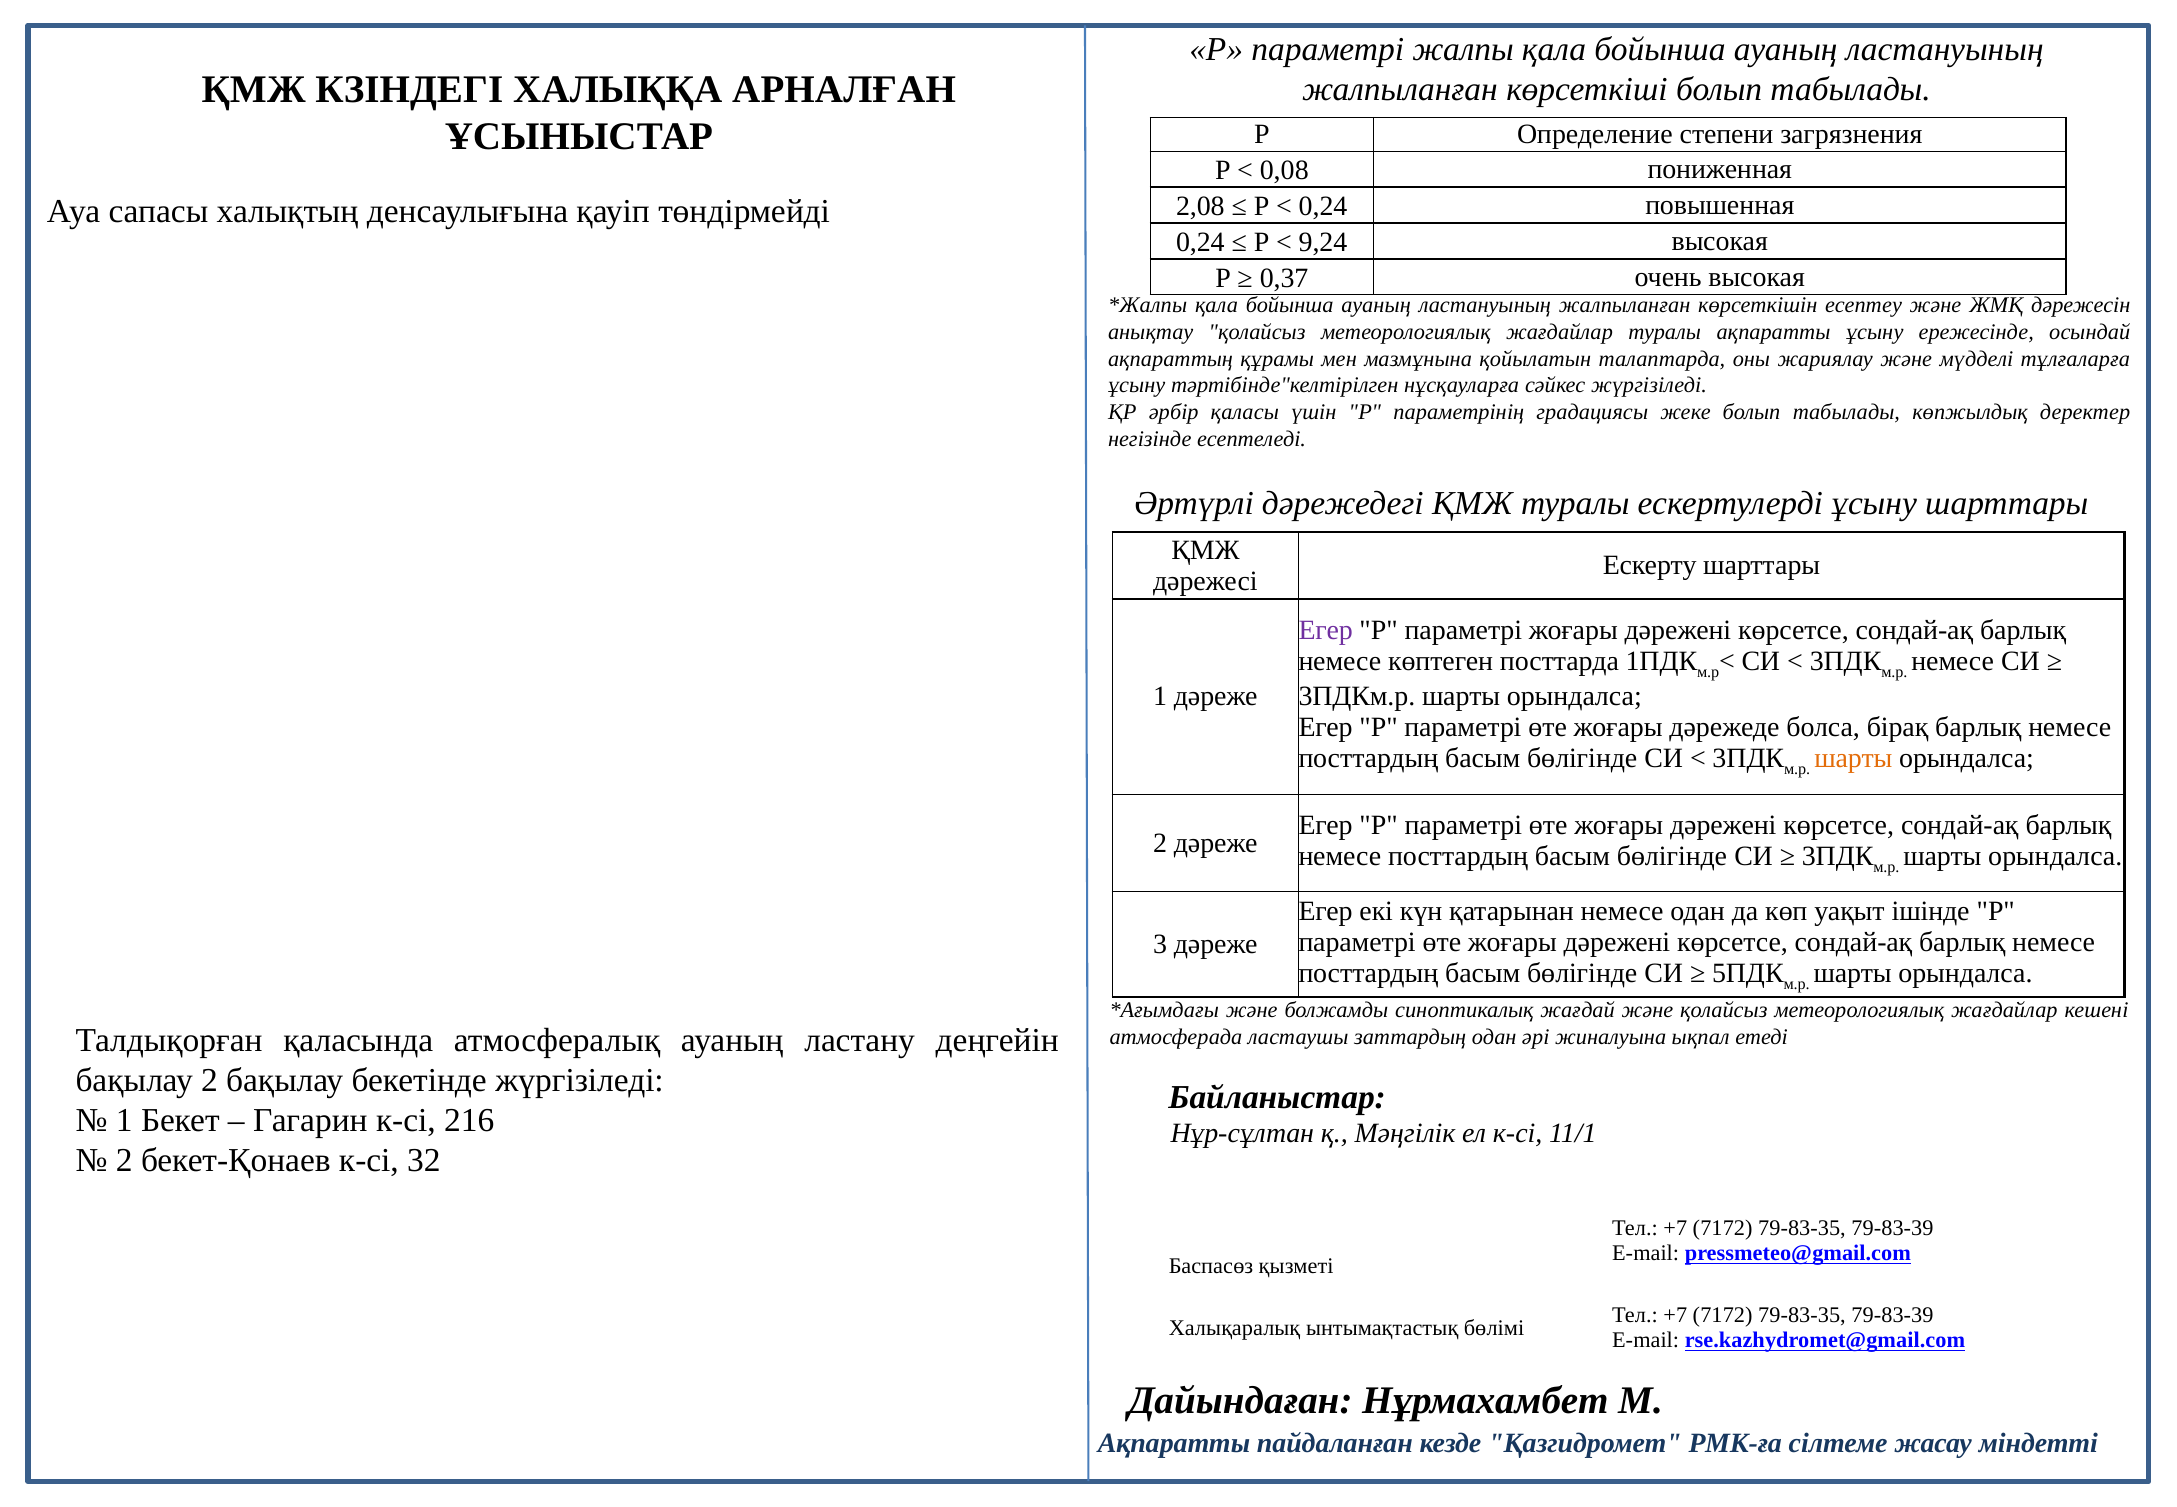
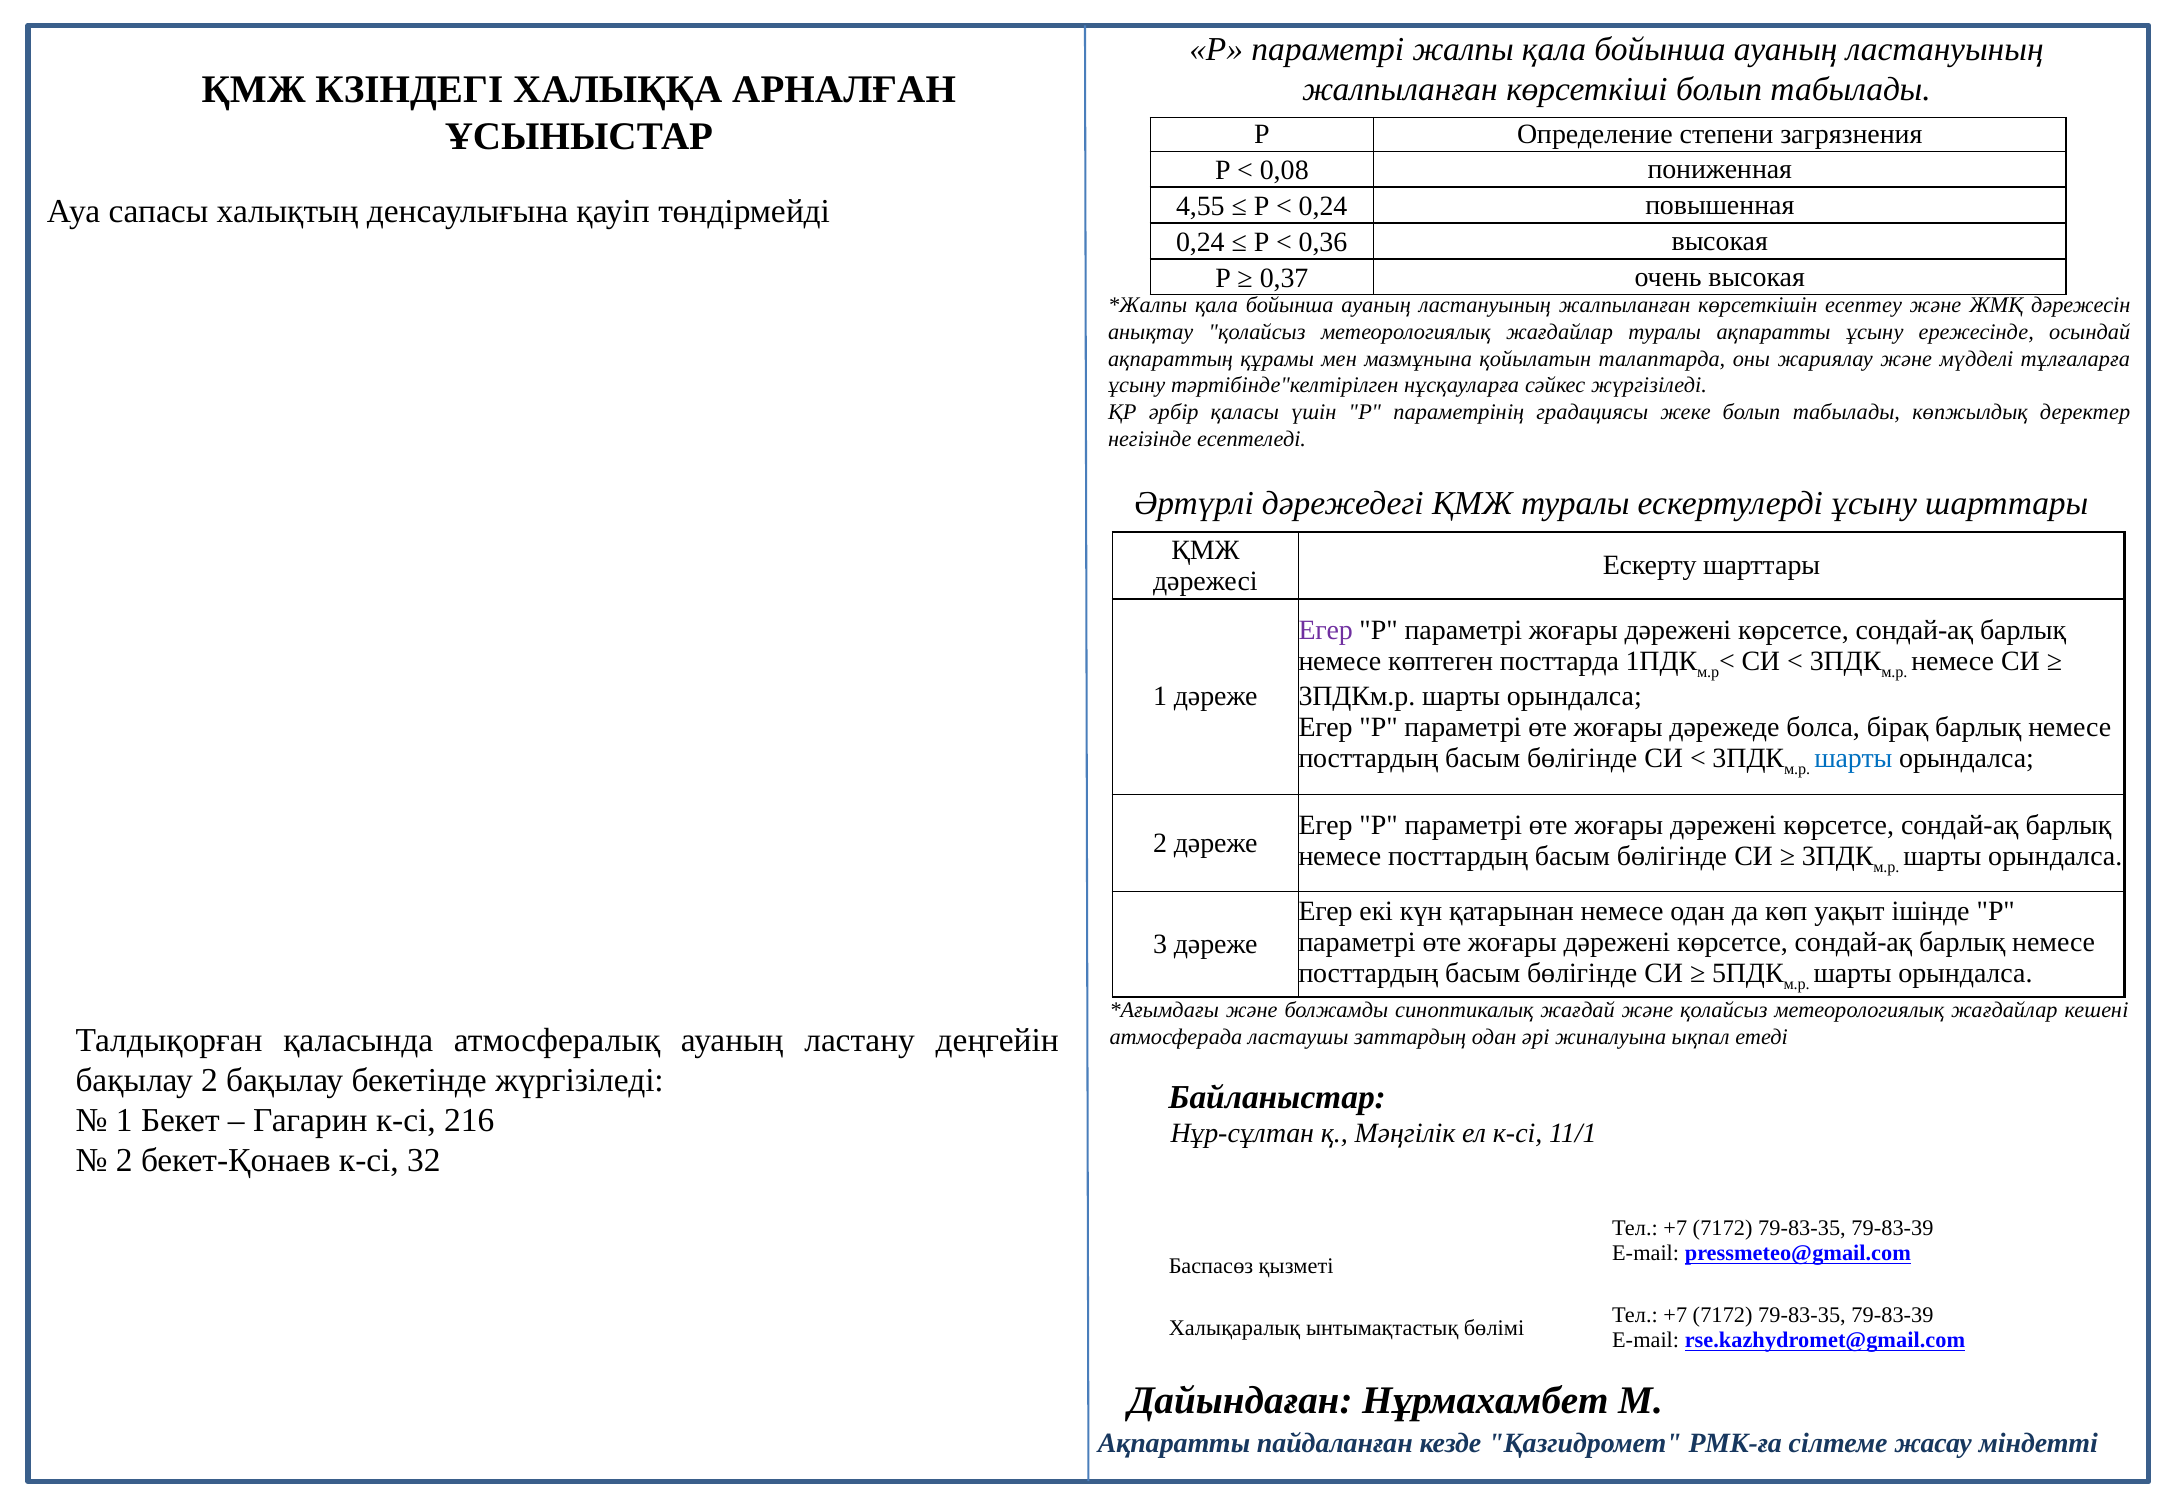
2,08: 2,08 -> 4,55 (1200, 206)
9,24: 9,24 -> 0,36 (1323, 242)
шарты colour: orange -> blue (1853, 758)
